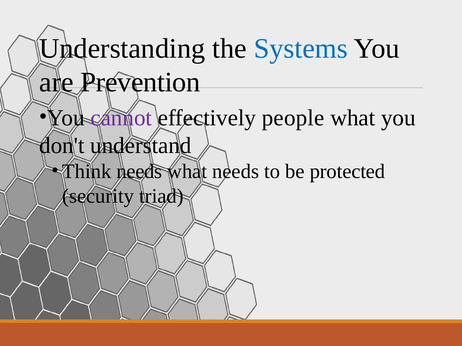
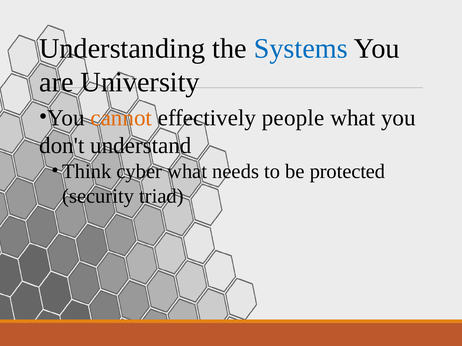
Prevention: Prevention -> University (140, 82)
cannot colour: purple -> orange (121, 118)
Think needs: needs -> cyber (139, 172)
